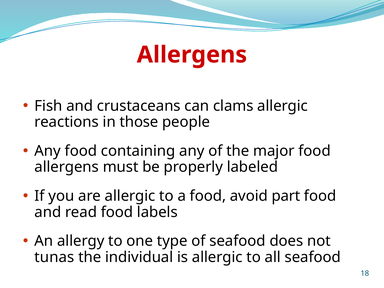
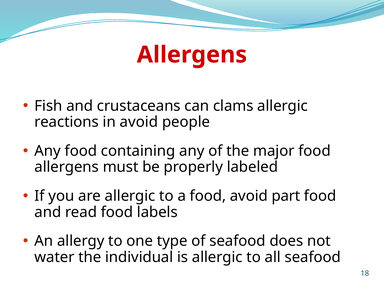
in those: those -> avoid (139, 122)
tunas: tunas -> water (54, 257)
